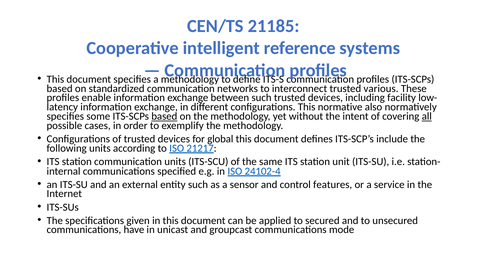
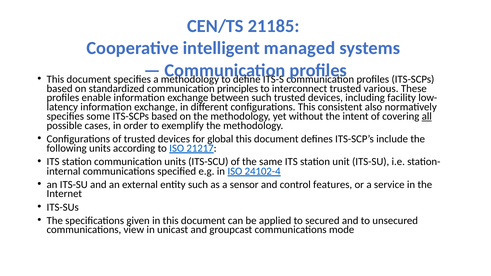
reference: reference -> managed (300, 48)
networks: networks -> principles (238, 89)
normative: normative -> consistent (340, 107)
based underline: present -> none (164, 116)
have: have -> view (134, 230)
